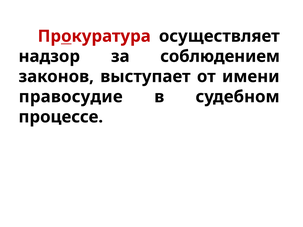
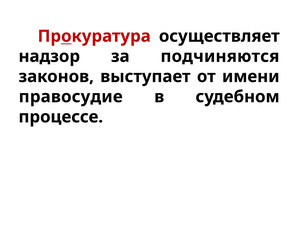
соблюдением: соблюдением -> подчиняются (220, 56)
